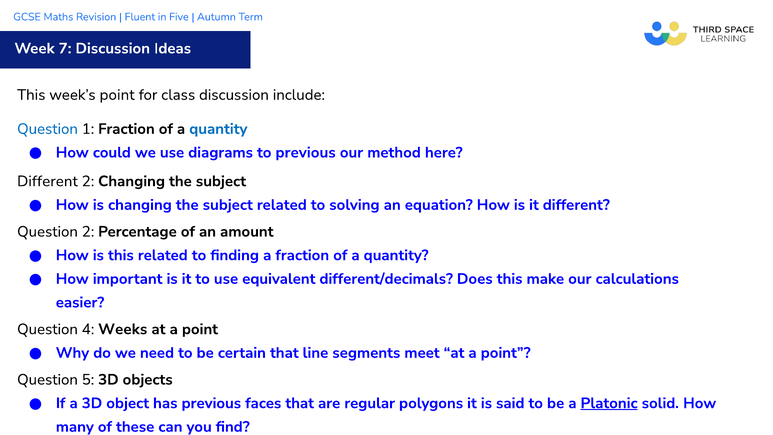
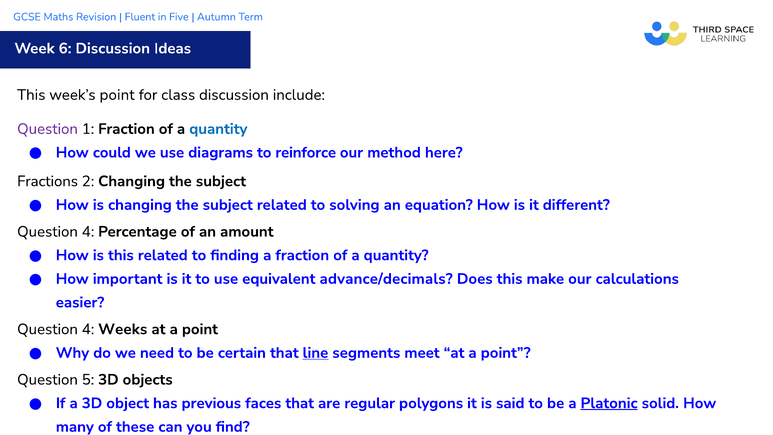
7: 7 -> 6 (65, 48)
Question colour: blue -> purple (48, 129)
to previous: previous -> reinforce (306, 152)
Different: Different -> Fractions (48, 181)
2: 2 -> 4 (88, 232)
different/decimals: different/decimals -> advance/decimals (386, 279)
line underline: none -> present (315, 353)
